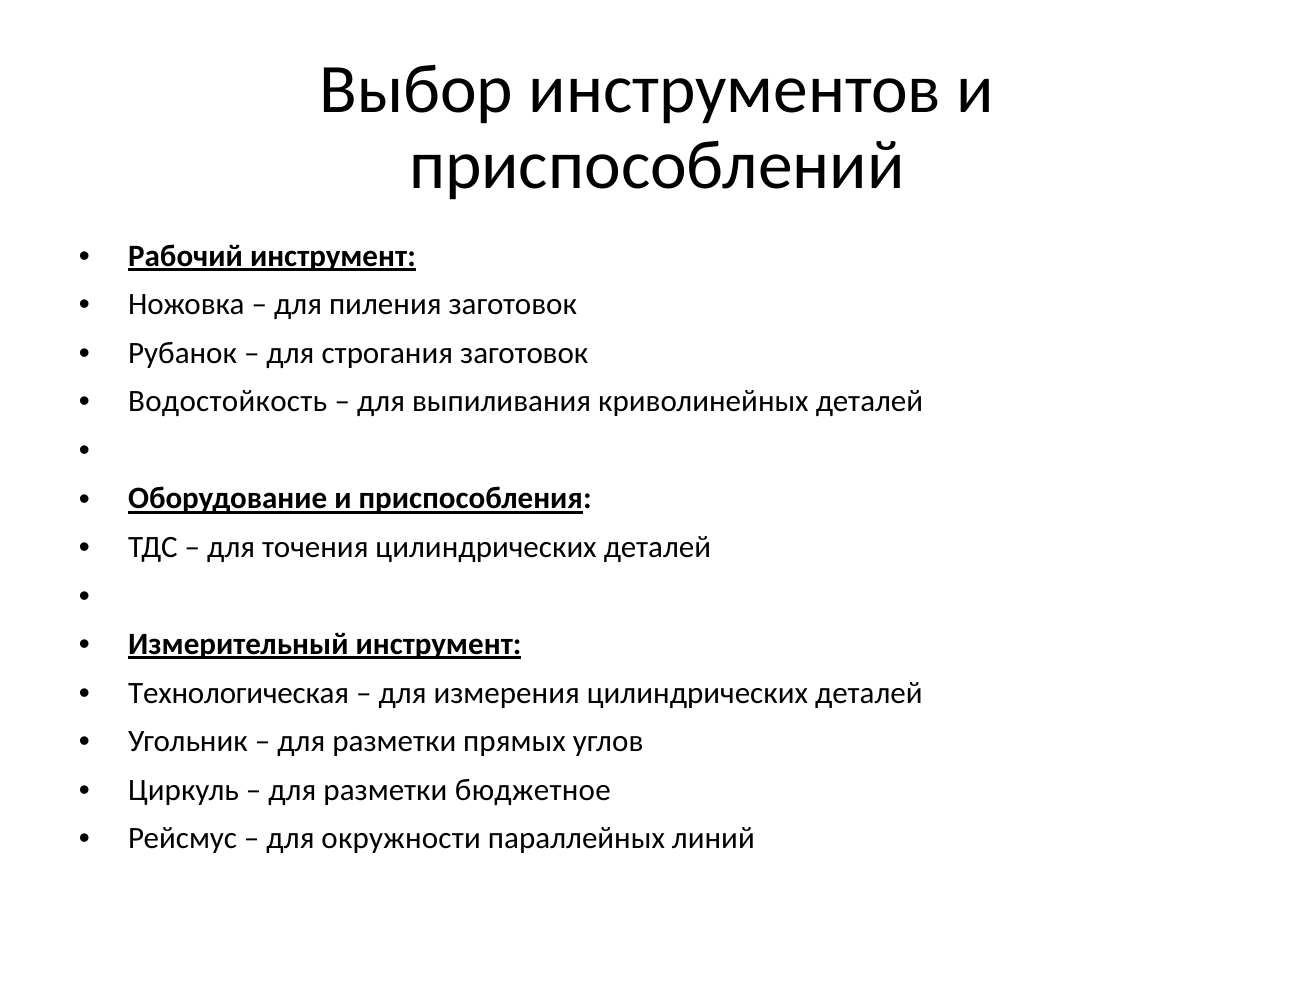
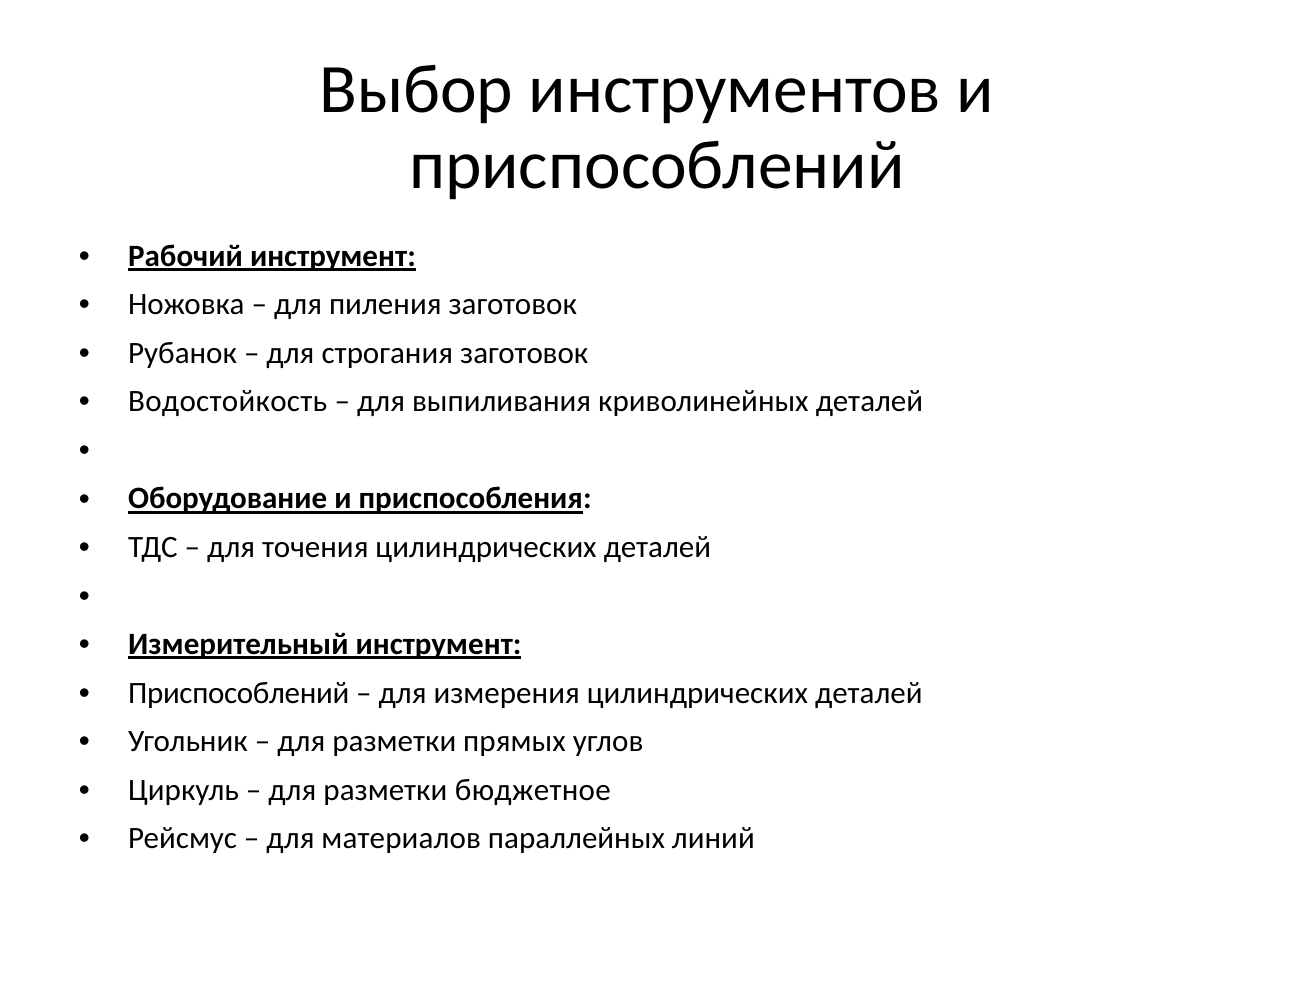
Технологическая: Технологическая -> Приспособлений (239, 693)
окружности: окружности -> материалов (401, 838)
